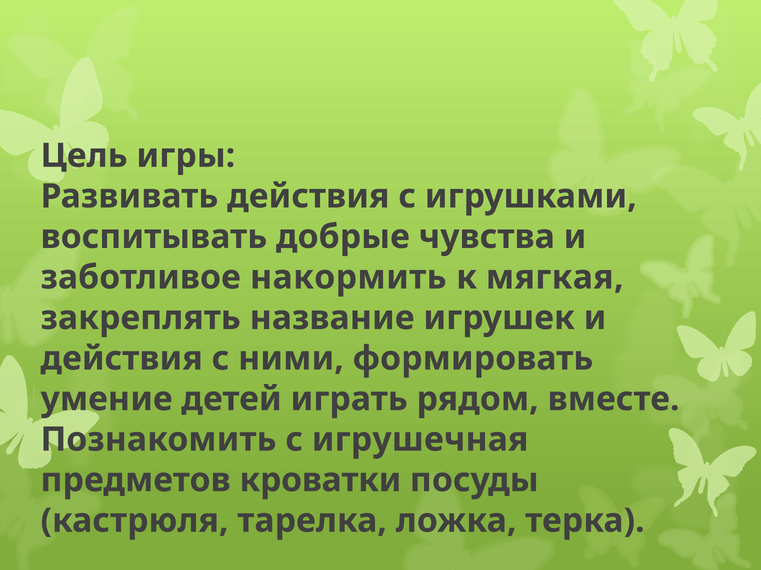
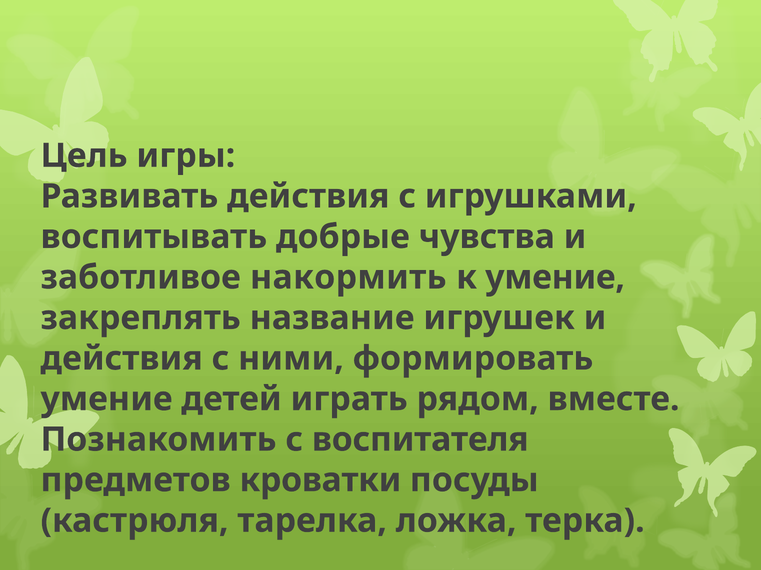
к мягкая: мягкая -> умение (555, 278)
игрушечная: игрушечная -> воспитателя (420, 440)
